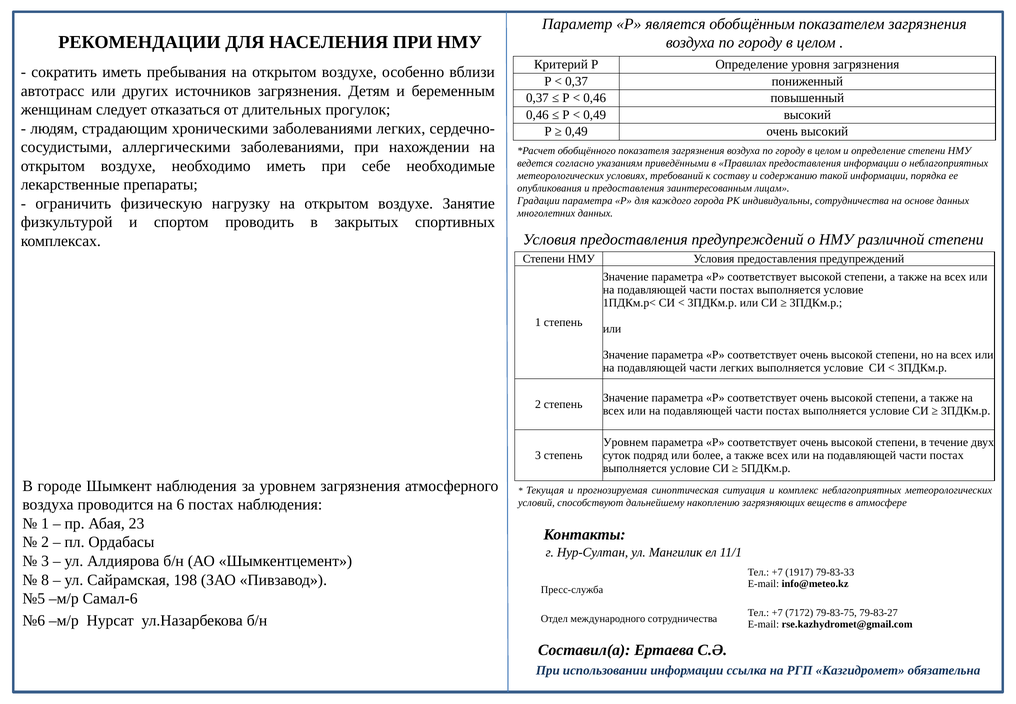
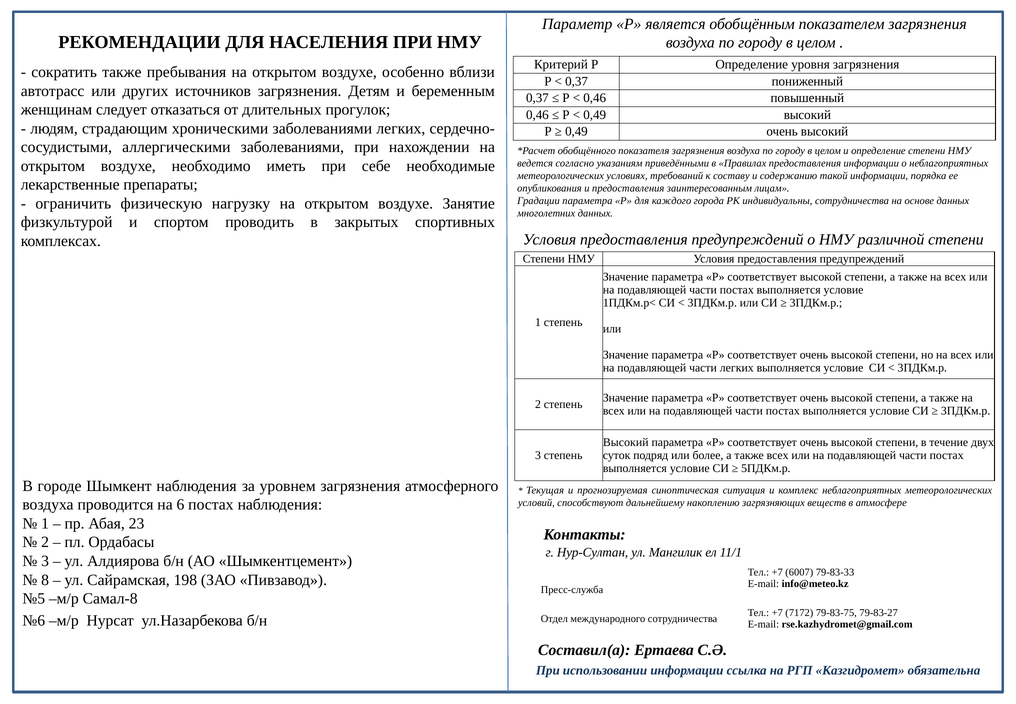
сократить иметь: иметь -> также (122, 72)
Уровнем: Уровнем -> Высокий (626, 442)
1917: 1917 -> 6007 (799, 572)
Самал-6: Самал-6 -> Самал-8 (110, 598)
